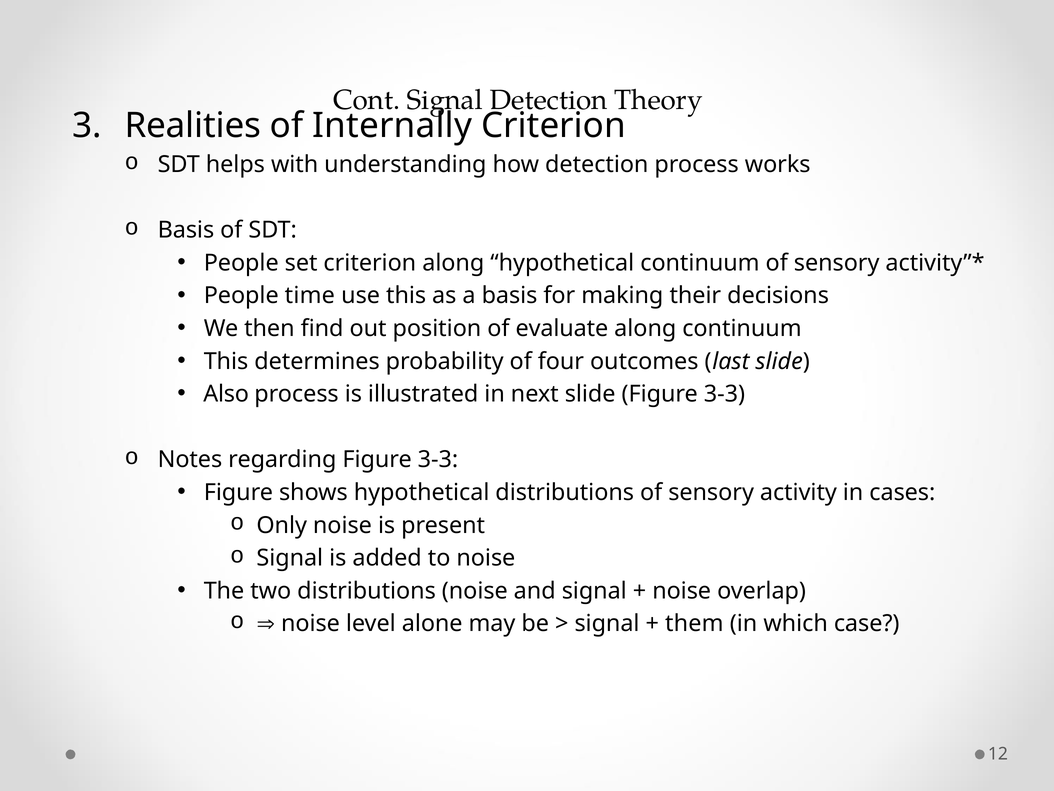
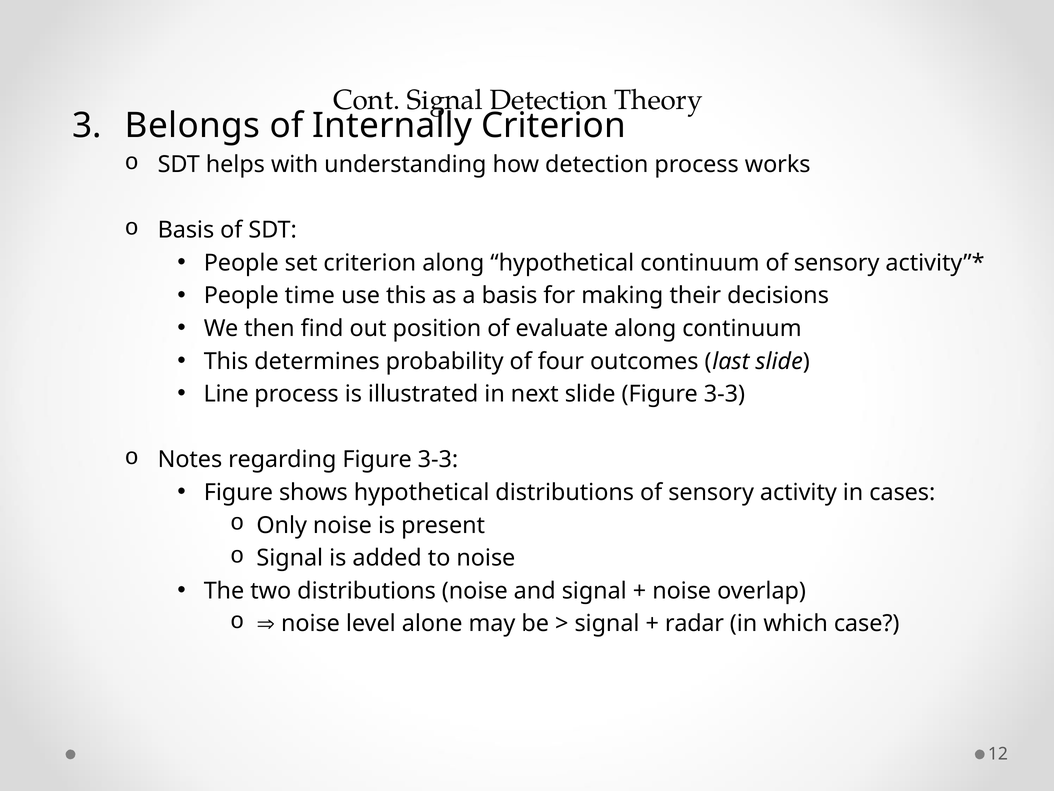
Realities: Realities -> Belongs (193, 125)
Also: Also -> Line (226, 394)
them: them -> radar (695, 623)
